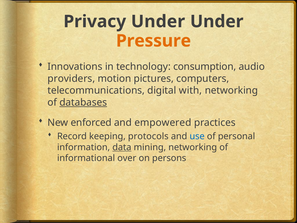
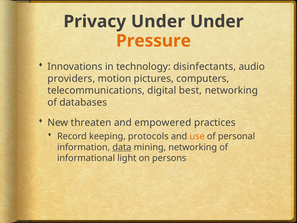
consumption: consumption -> disinfectants (205, 67)
with: with -> best (190, 90)
databases underline: present -> none (83, 102)
enforced: enforced -> threaten (91, 122)
use colour: blue -> orange (197, 136)
over: over -> light (127, 158)
